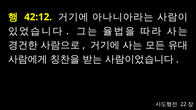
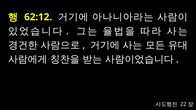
42:12: 42:12 -> 62:12 (38, 17)
